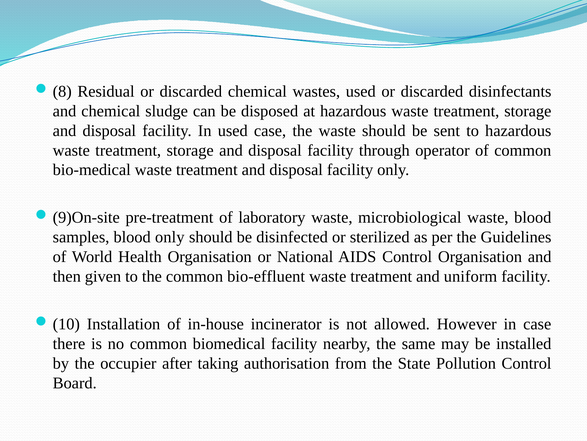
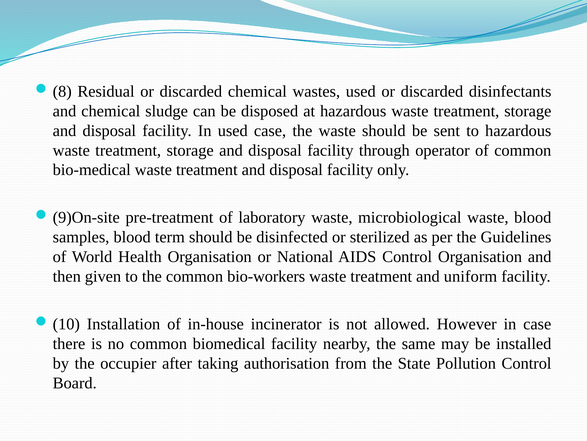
blood only: only -> term (170, 237)
bio-effluent: bio-effluent -> bio-workers (266, 276)
